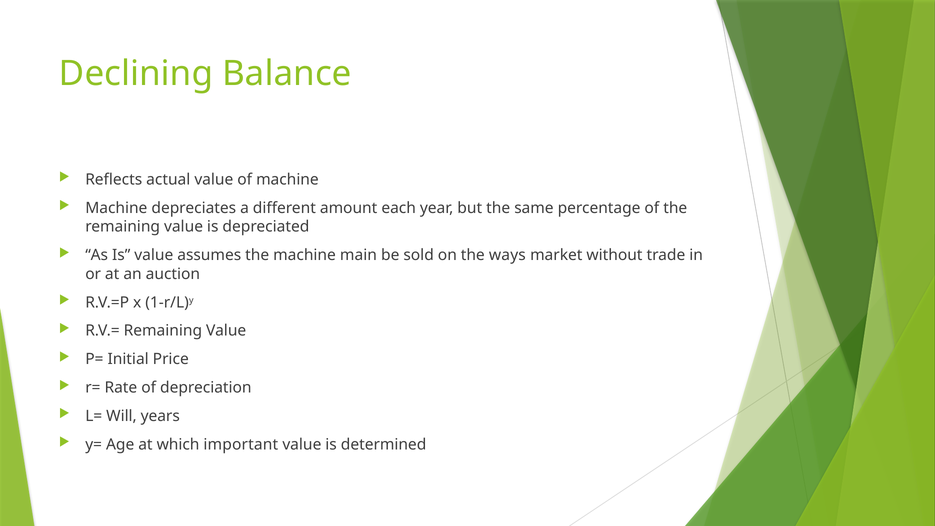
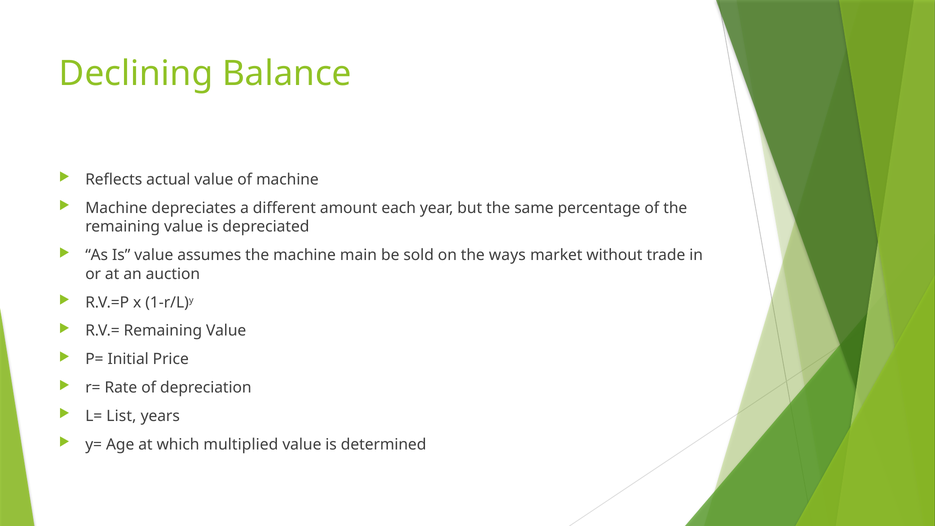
Will: Will -> List (121, 416)
important: important -> multiplied (241, 445)
